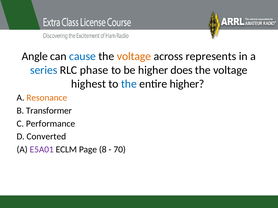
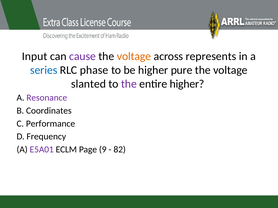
Angle: Angle -> Input (35, 56)
cause colour: blue -> purple (83, 56)
does: does -> pure (182, 70)
highest: highest -> slanted (89, 84)
the colour: blue -> purple (129, 84)
Resonance colour: orange -> purple (47, 98)
Transformer: Transformer -> Coordinates (49, 111)
Converted: Converted -> Frequency (46, 137)
8: 8 -> 9 (103, 150)
70: 70 -> 82 (120, 150)
